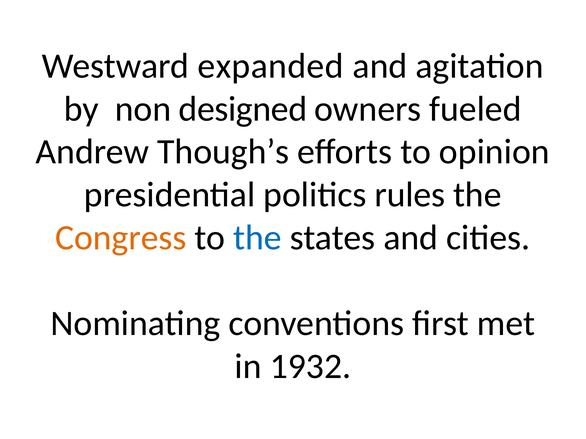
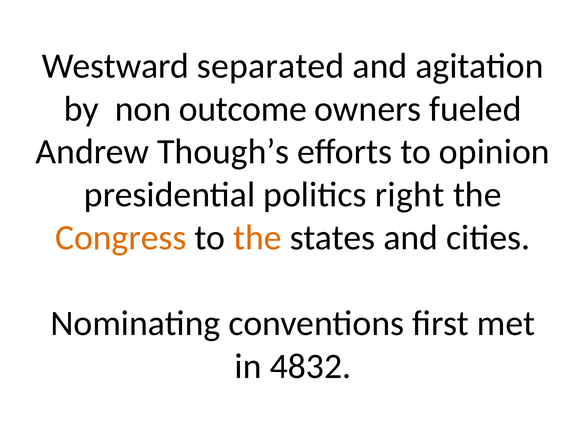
expanded: expanded -> separated (271, 66)
designed: designed -> outcome (243, 109)
rules: rules -> right (410, 195)
the colour: blue -> orange (257, 238)
1932: 1932 -> 4832 (310, 367)
